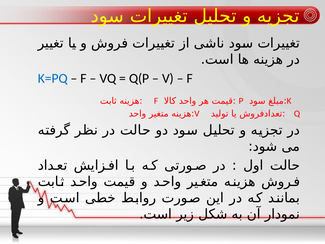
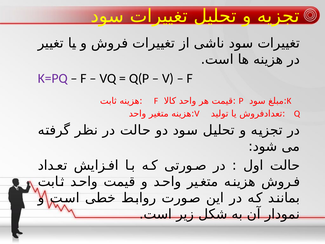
K=PQ colour: blue -> purple (53, 78)
